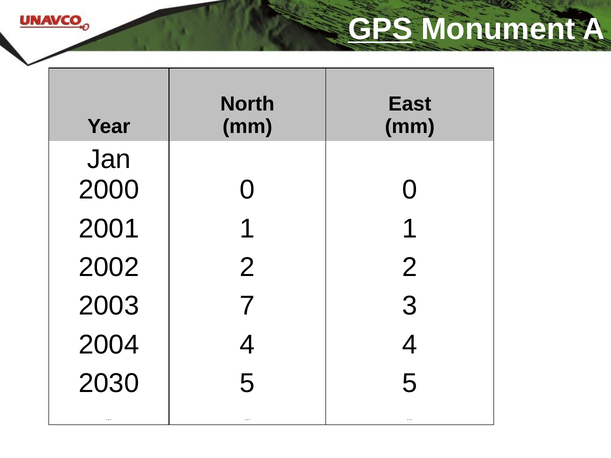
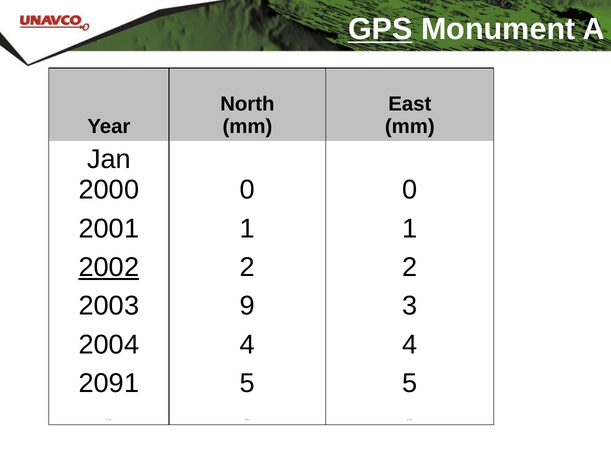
2002 underline: none -> present (109, 267)
7: 7 -> 9 (247, 306)
2030: 2030 -> 2091 (109, 383)
